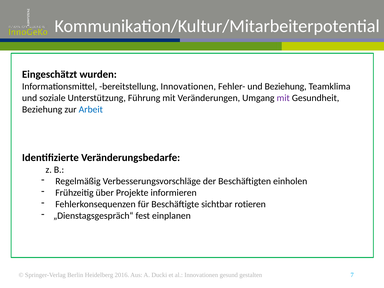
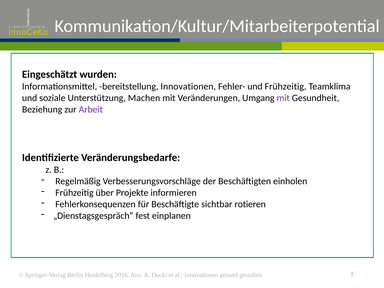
und Beziehung: Beziehung -> Frühzeitig (286, 87)
Führung: Führung -> Machen (144, 98)
Arbeit colour: blue -> purple (91, 110)
